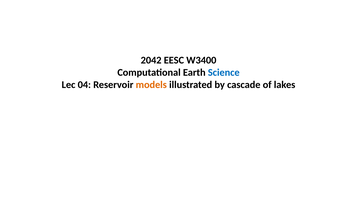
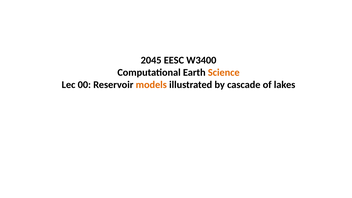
2042: 2042 -> 2045 (151, 60)
Science colour: blue -> orange (224, 72)
04: 04 -> 00 (84, 85)
